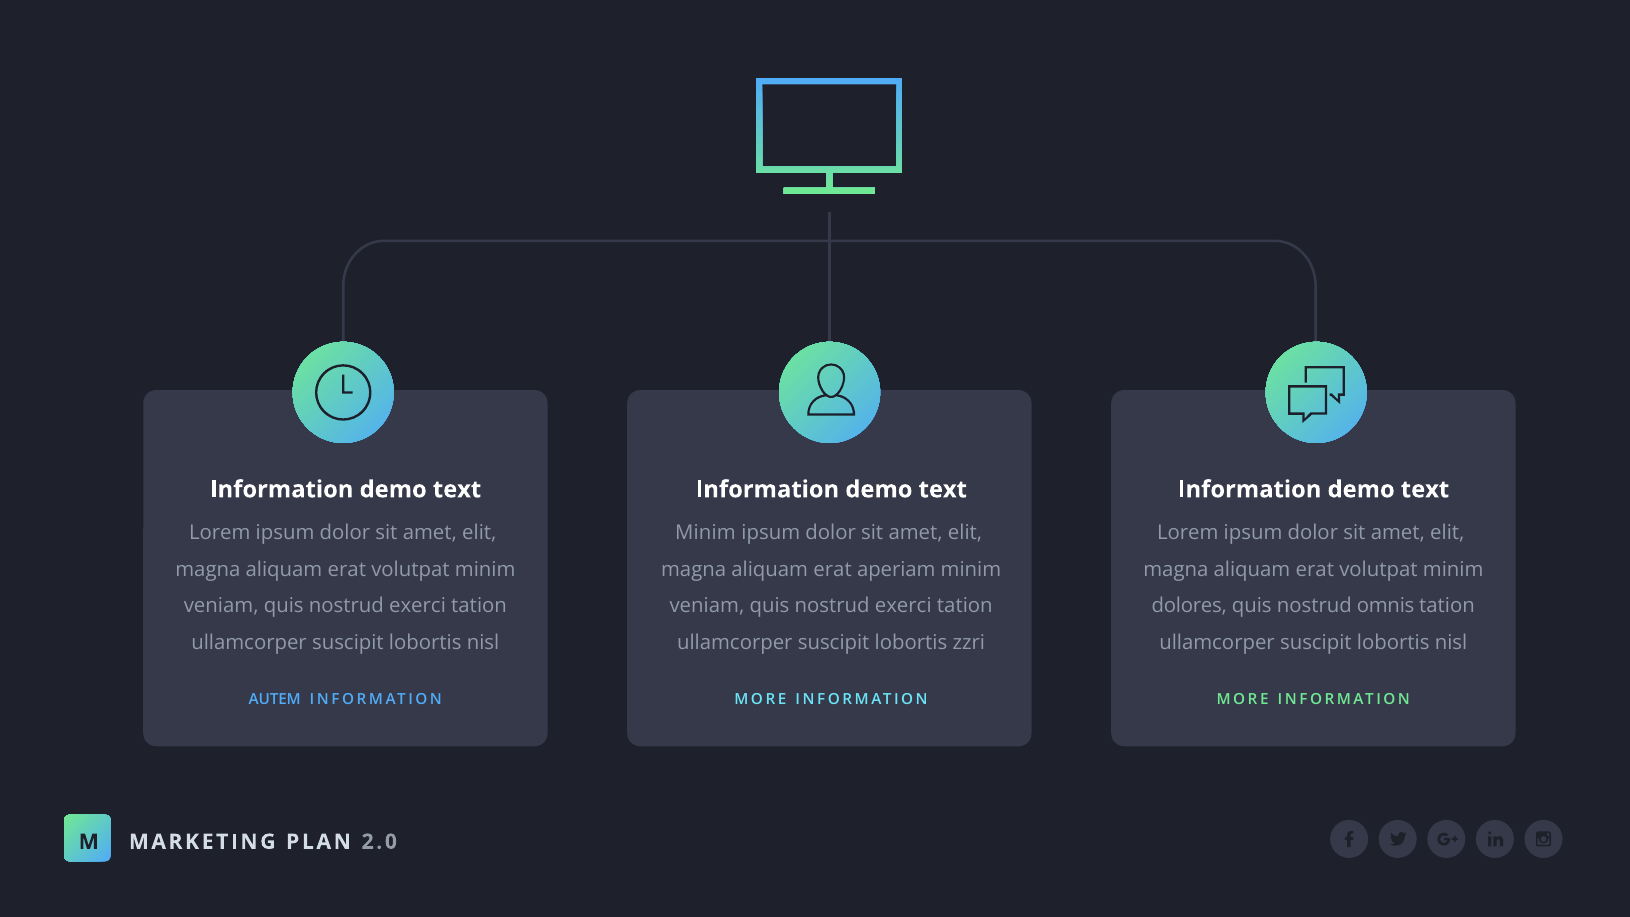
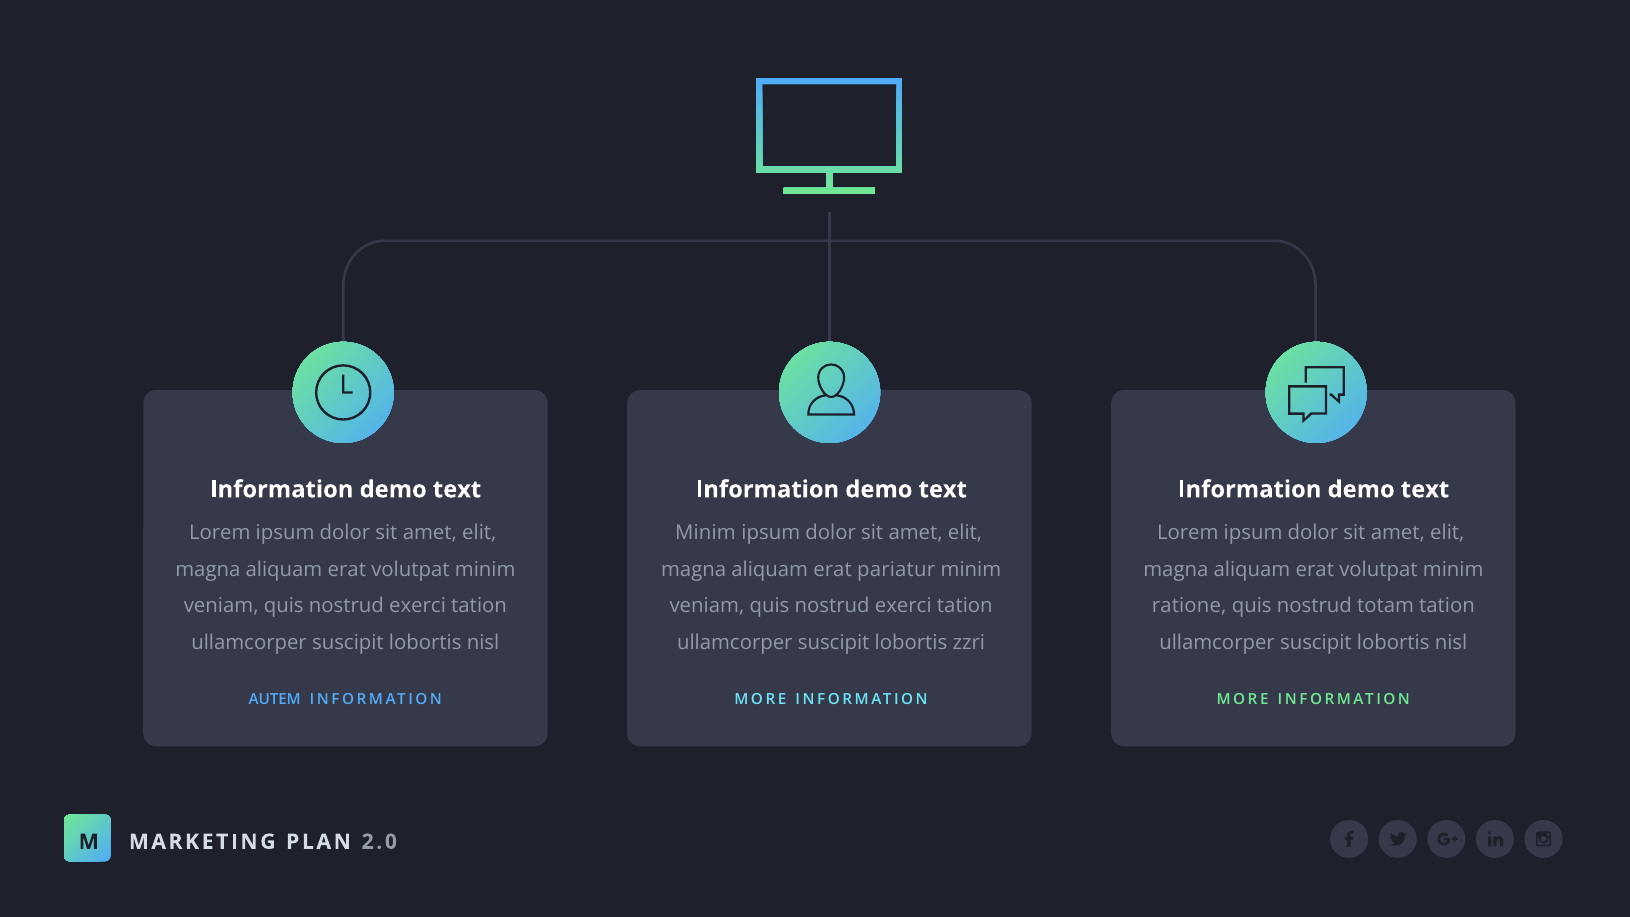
aperiam: aperiam -> pariatur (896, 569)
dolores: dolores -> ratione (1189, 606)
omnis: omnis -> totam (1386, 606)
